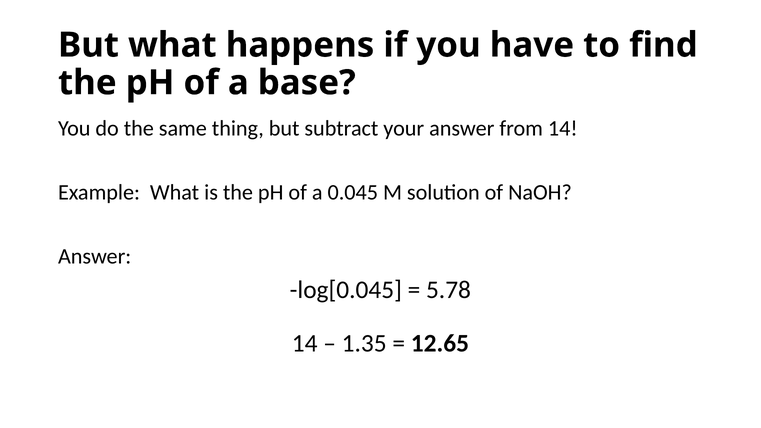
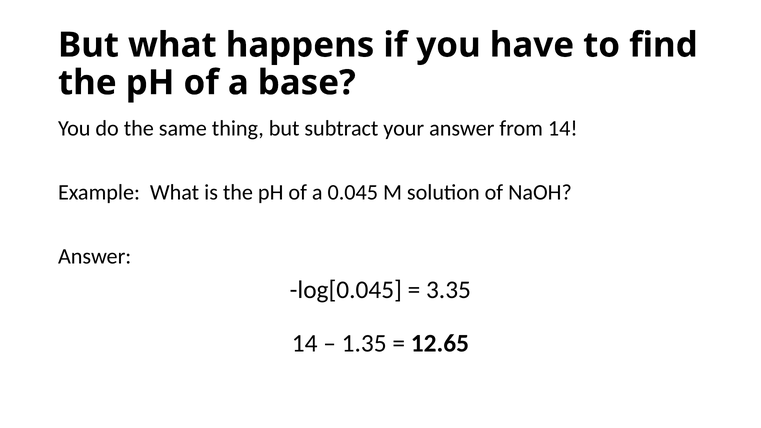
5.78: 5.78 -> 3.35 (448, 290)
